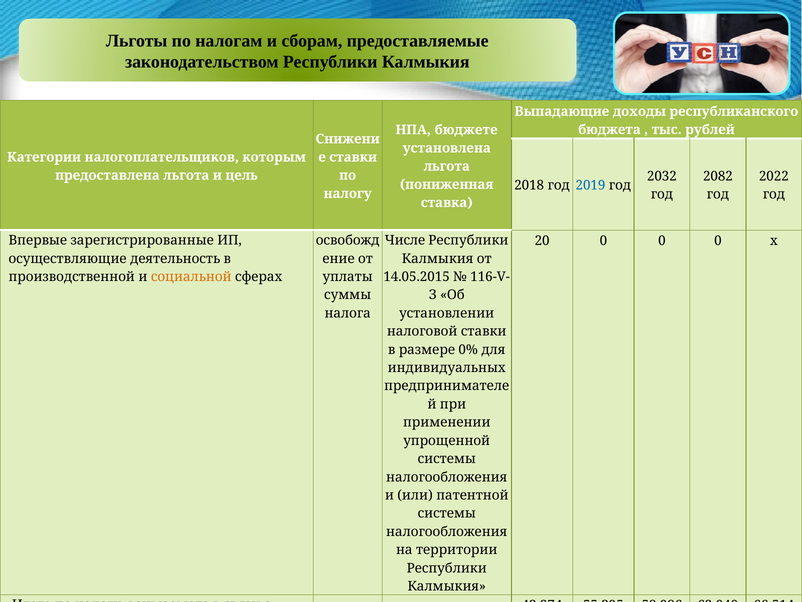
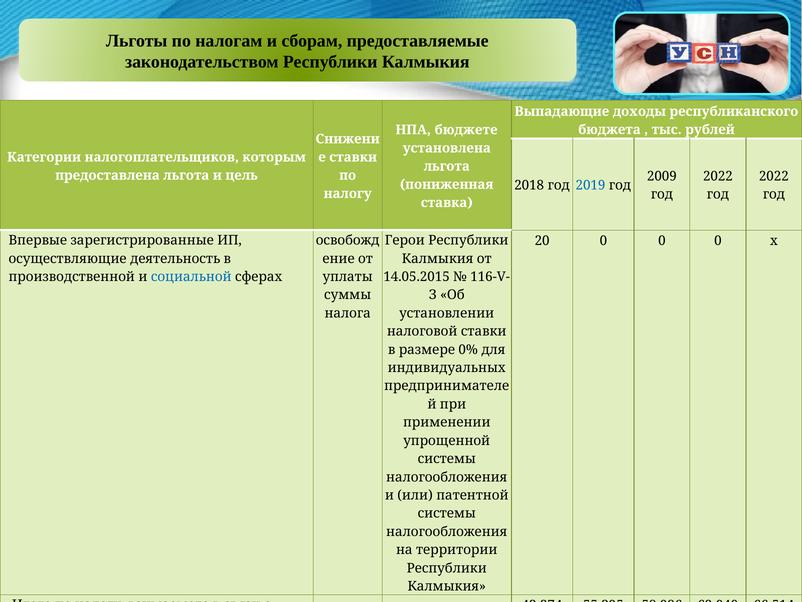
2032: 2032 -> 2009 (662, 176)
2082: 2082 -> 2022 (718, 176)
Числе: Числе -> Герои (405, 240)
социальной colour: orange -> blue (191, 277)
